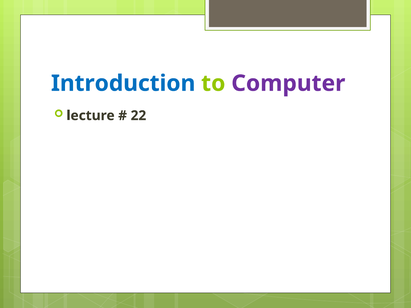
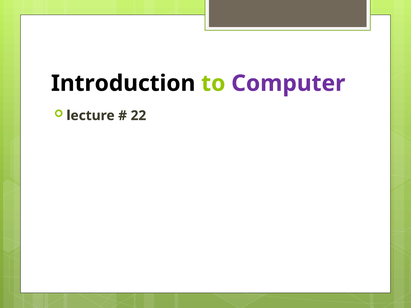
Introduction colour: blue -> black (123, 83)
